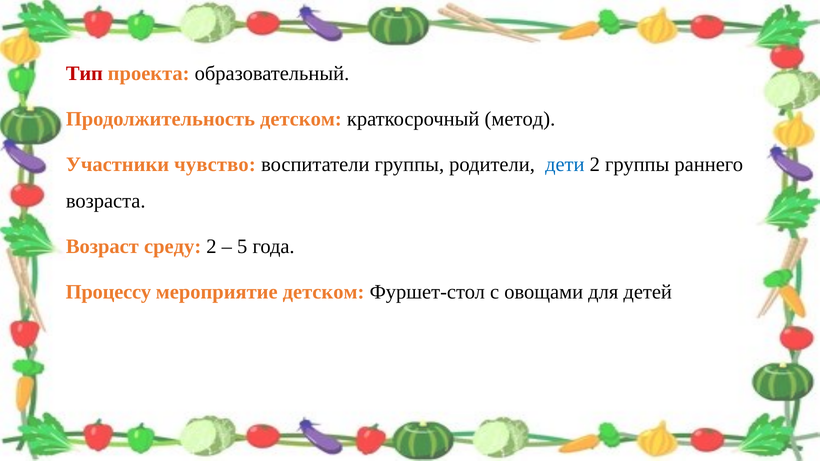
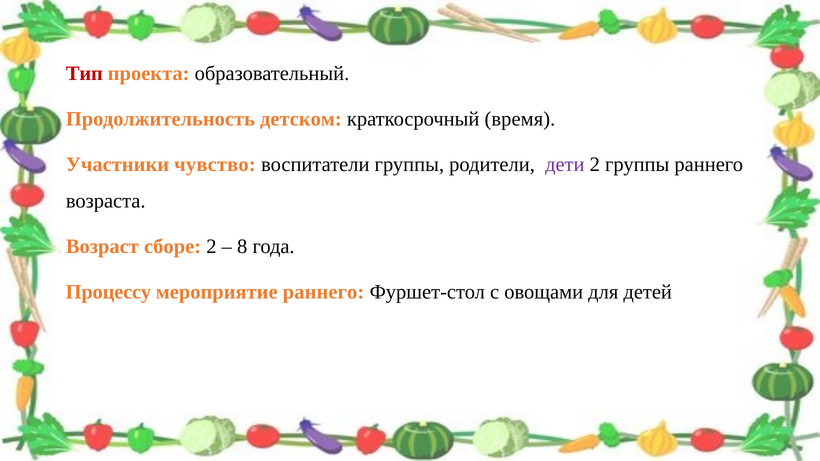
метод: метод -> время (520, 119)
дети colour: blue -> purple (565, 164)
среду: среду -> сборе (173, 247)
5: 5 -> 8 (242, 247)
мероприятие детском: детском -> раннего (324, 292)
